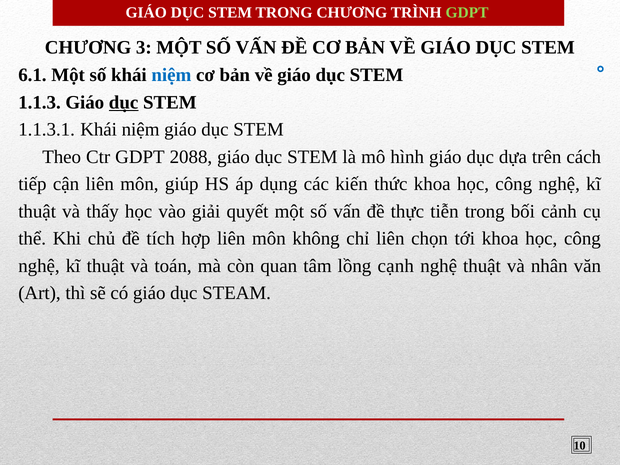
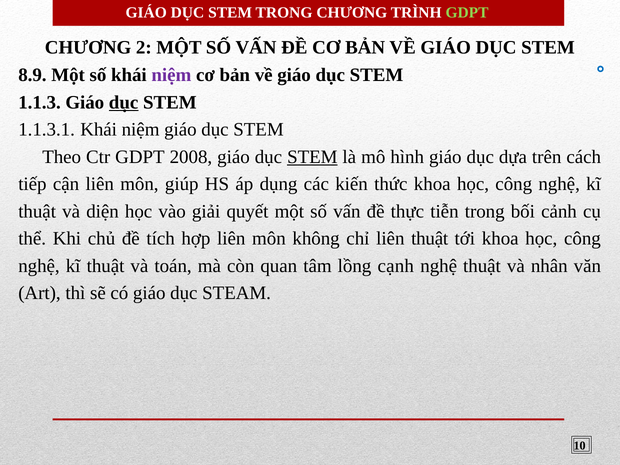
3: 3 -> 2 (144, 48)
6.1: 6.1 -> 8.9 (32, 75)
niệm colour: blue -> purple (171, 75)
2088: 2088 -> 2008 (191, 157)
STEM underline: none -> present (312, 157)
thấy: thấy -> diện (103, 211)
liên chọn: chọn -> thuật (430, 239)
